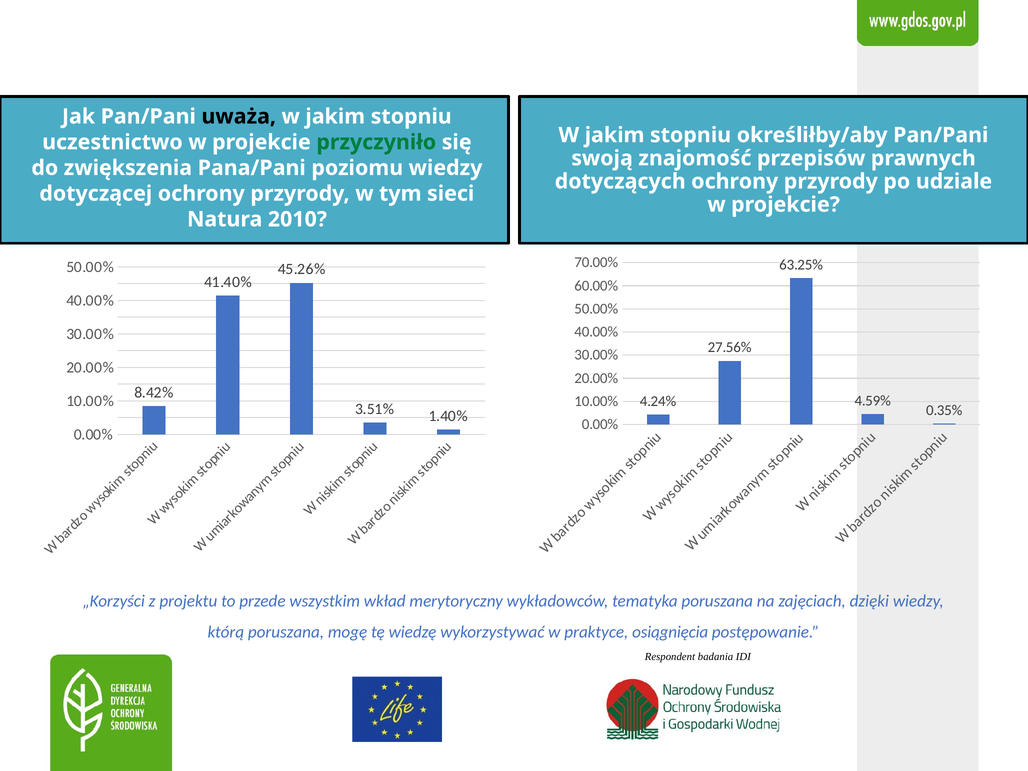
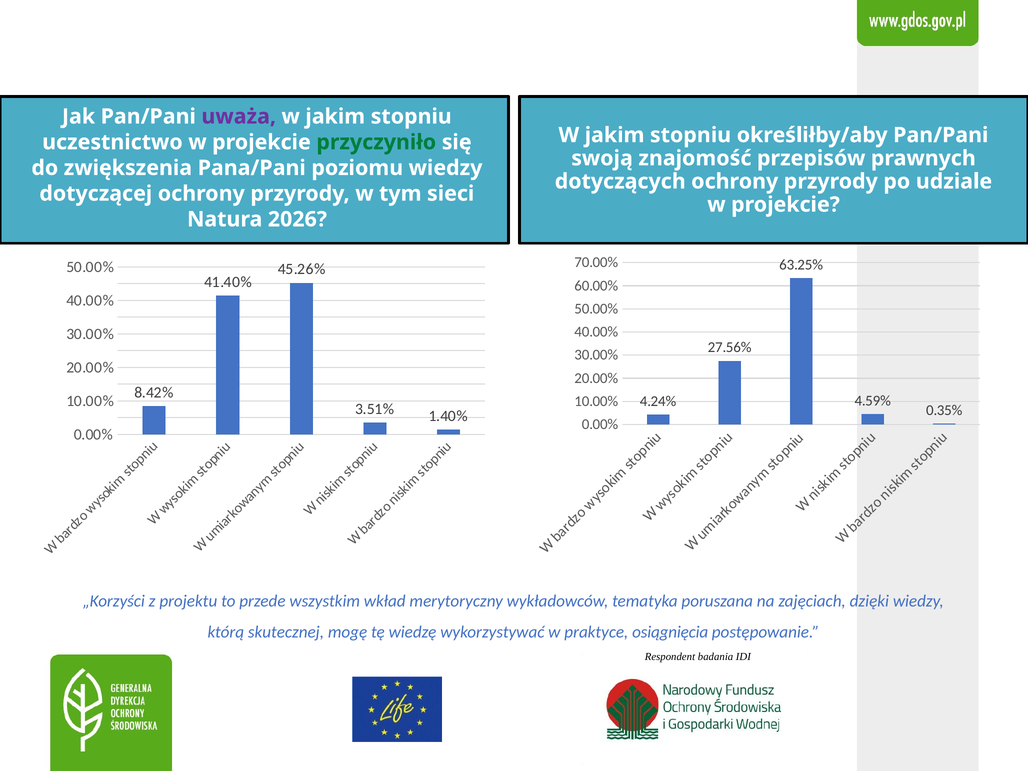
uważa colour: black -> purple (239, 117)
2010: 2010 -> 2026 (297, 219)
którą poruszana: poruszana -> skutecznej (286, 632)
